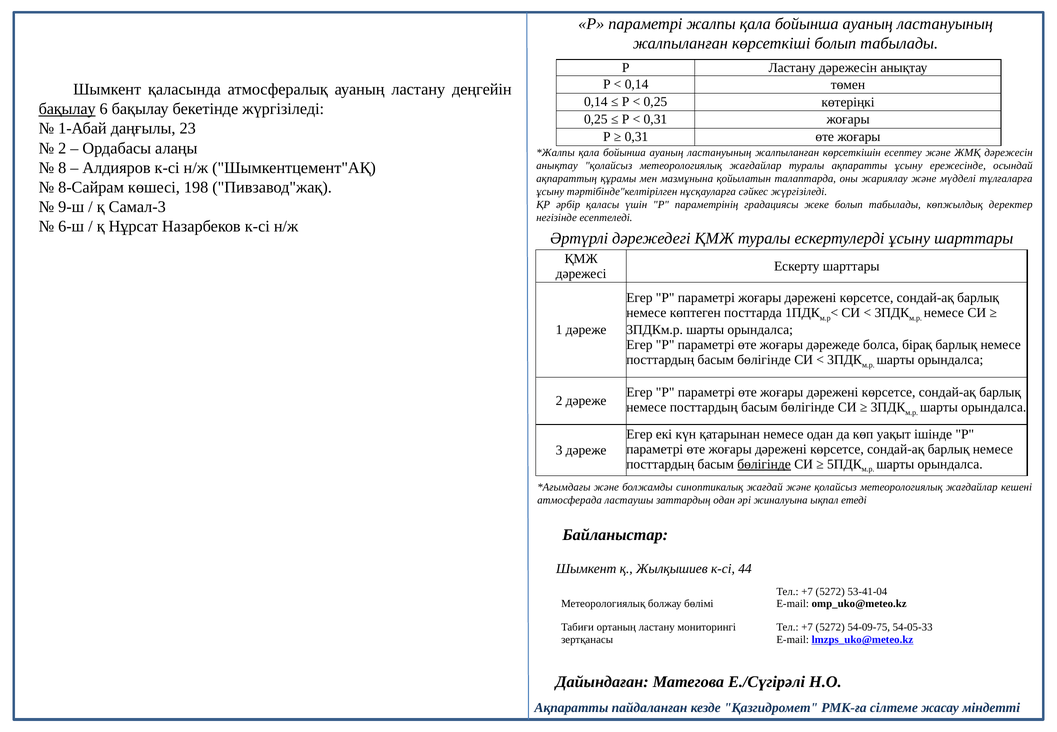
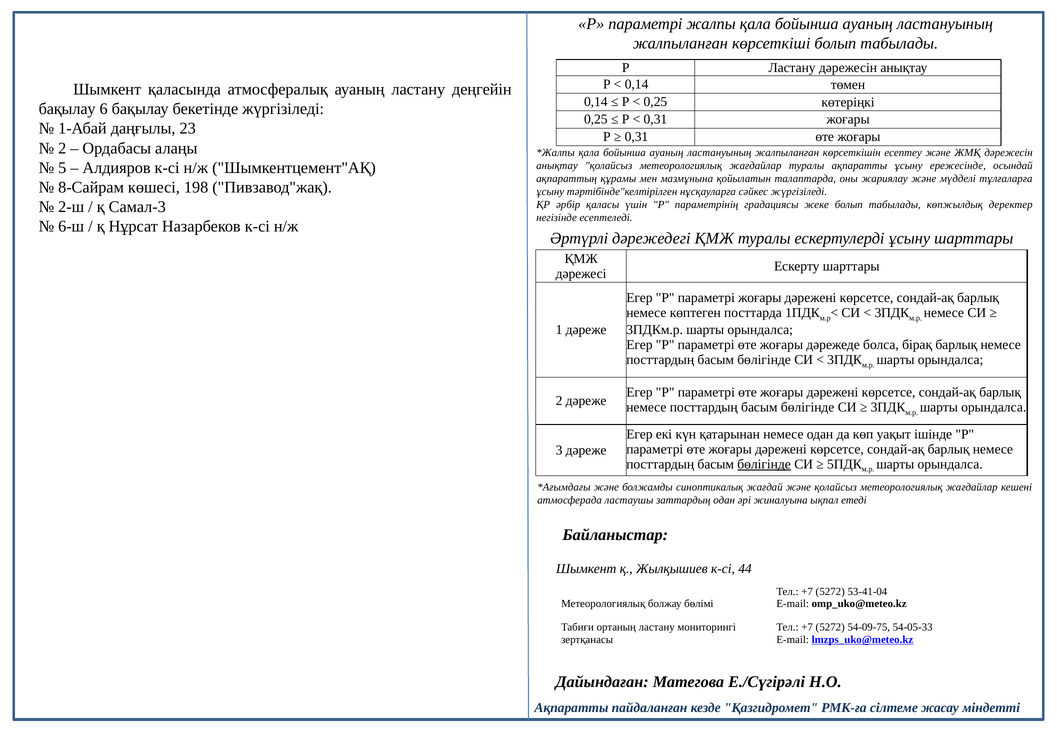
бақылау underline: present -> none (67, 109)
8: 8 -> 5 (62, 168)
9-ш: 9-ш -> 2-ш (71, 207)
